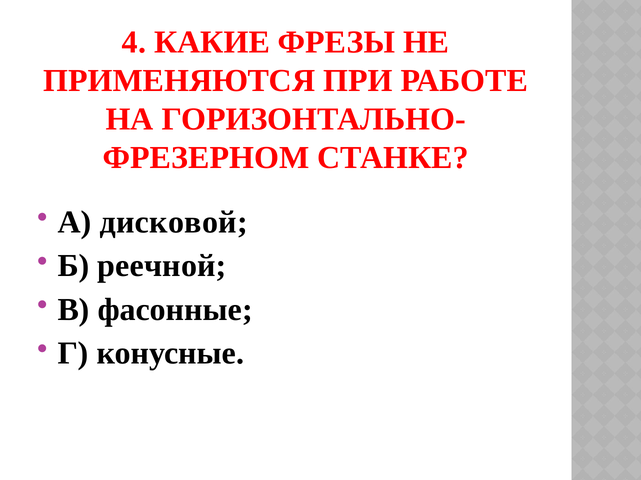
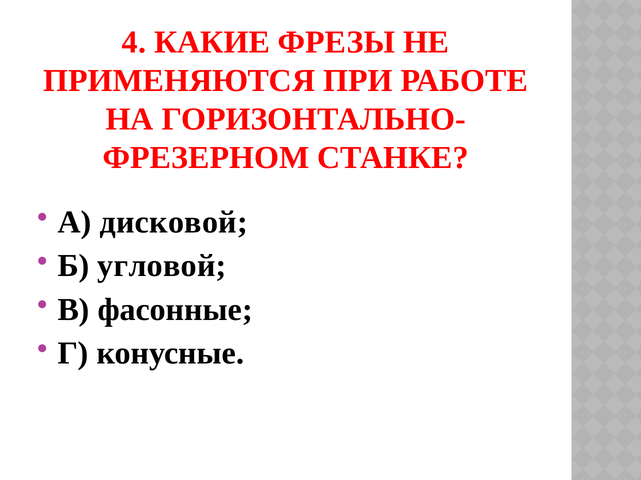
реечной: реечной -> угловой (162, 266)
